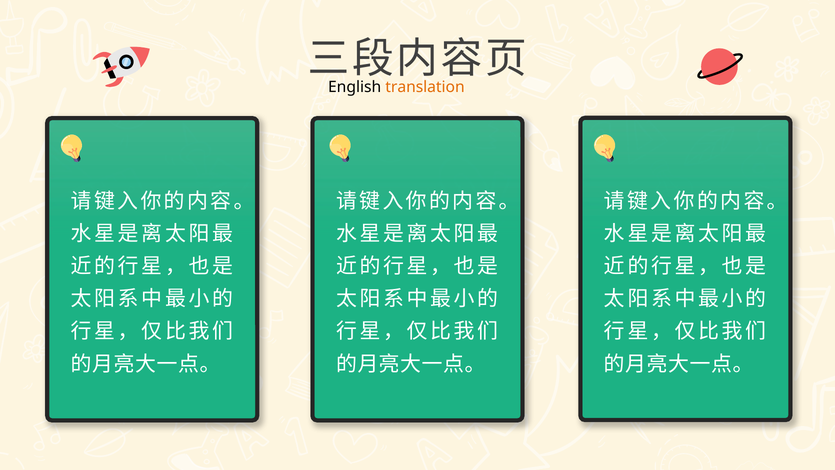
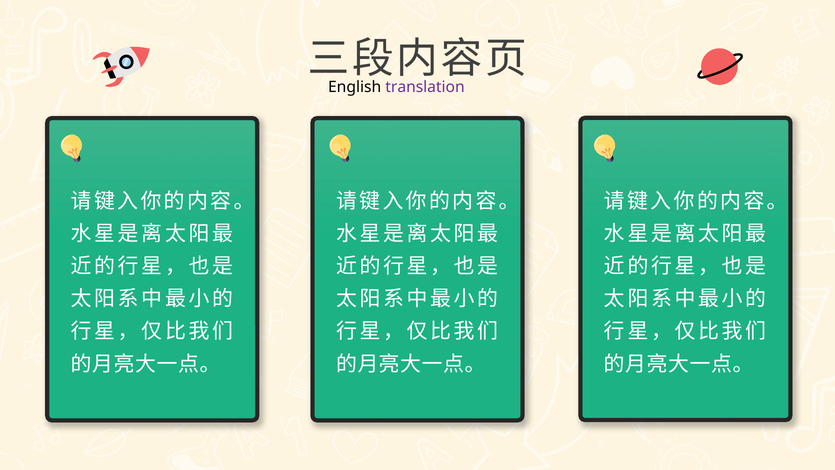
translation colour: orange -> purple (425, 87)
